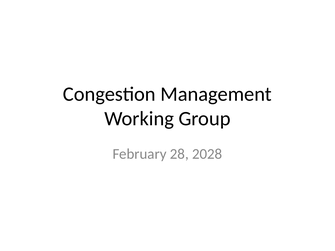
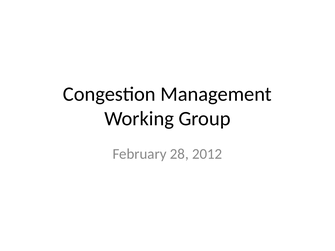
2028: 2028 -> 2012 (207, 154)
